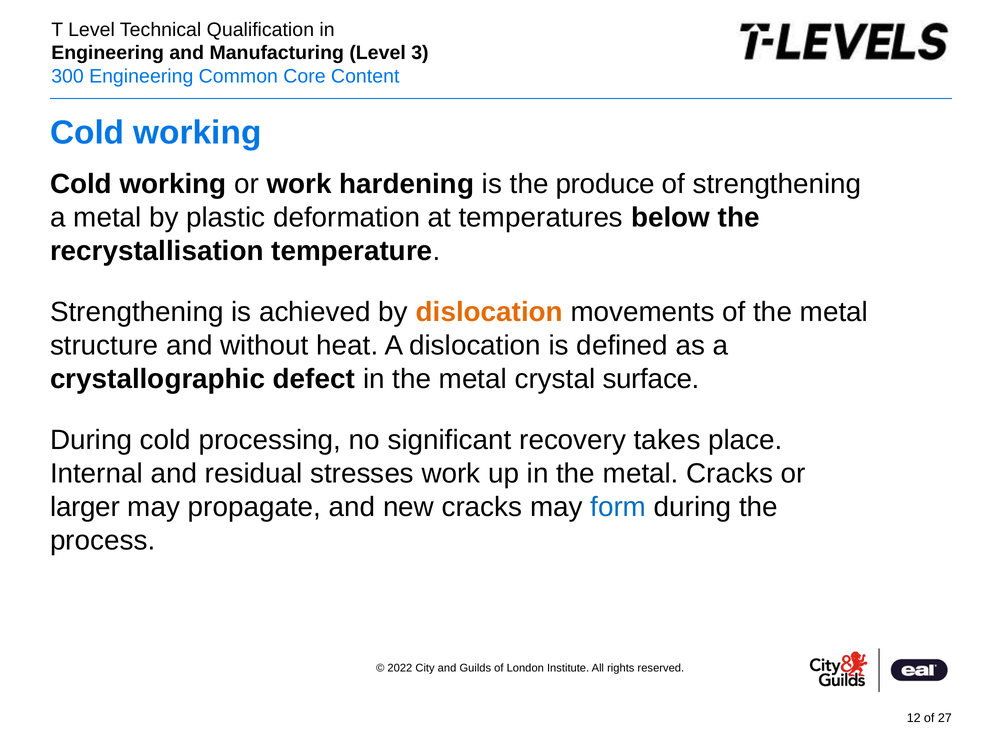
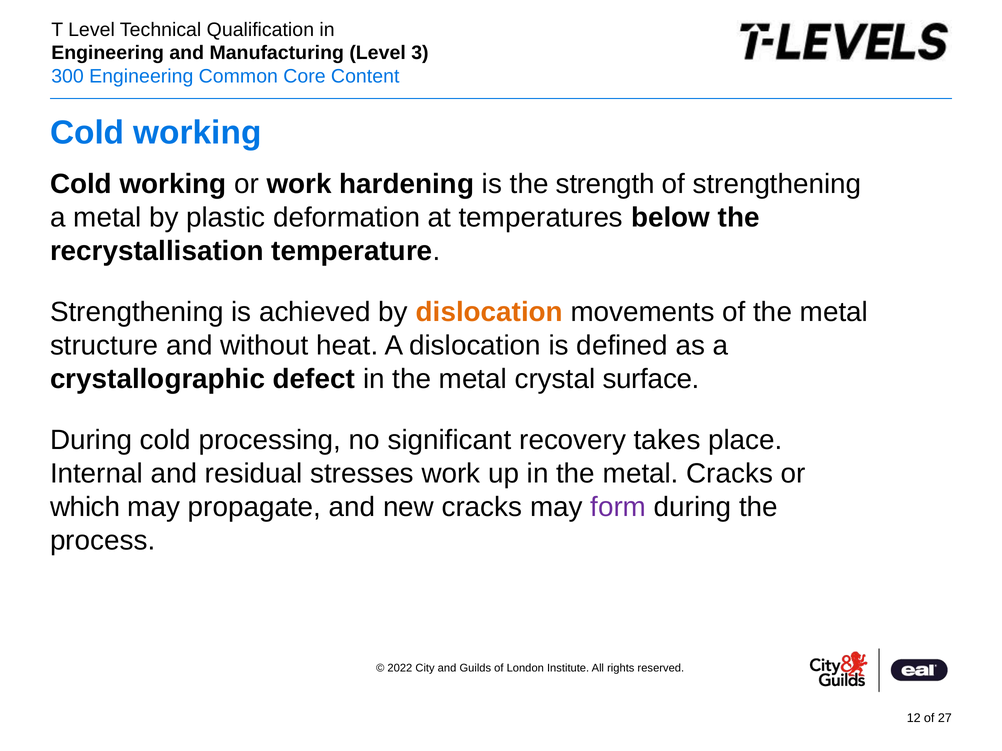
produce: produce -> strength (605, 184)
larger: larger -> which (85, 507)
form colour: blue -> purple (618, 507)
